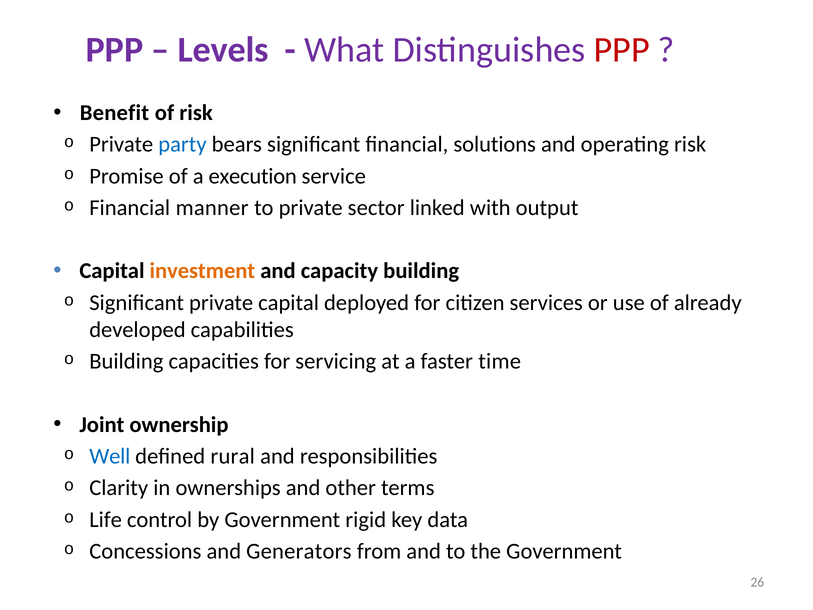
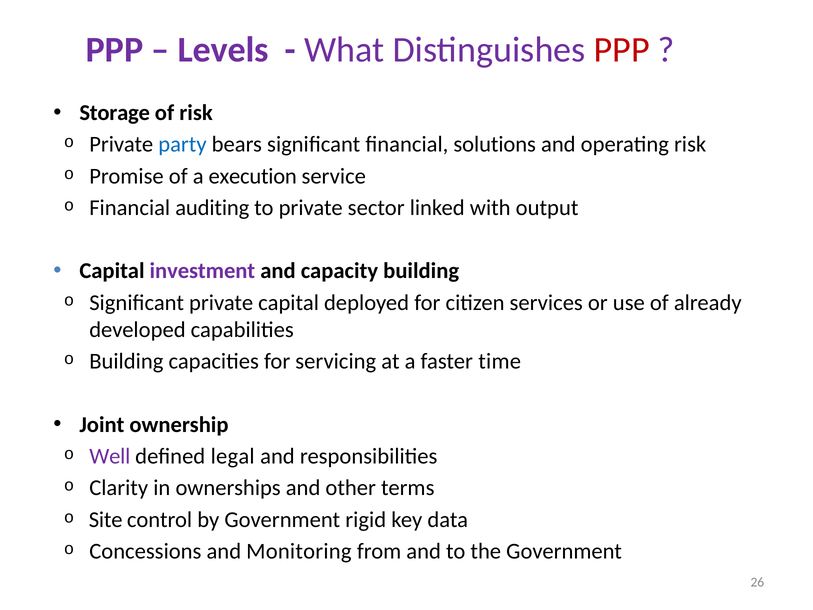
Benefit: Benefit -> Storage (115, 113)
manner: manner -> auditing (212, 208)
investment colour: orange -> purple (202, 271)
Well colour: blue -> purple (110, 456)
rural: rural -> legal (233, 456)
Life: Life -> Site (106, 519)
Generators: Generators -> Monitoring (299, 551)
